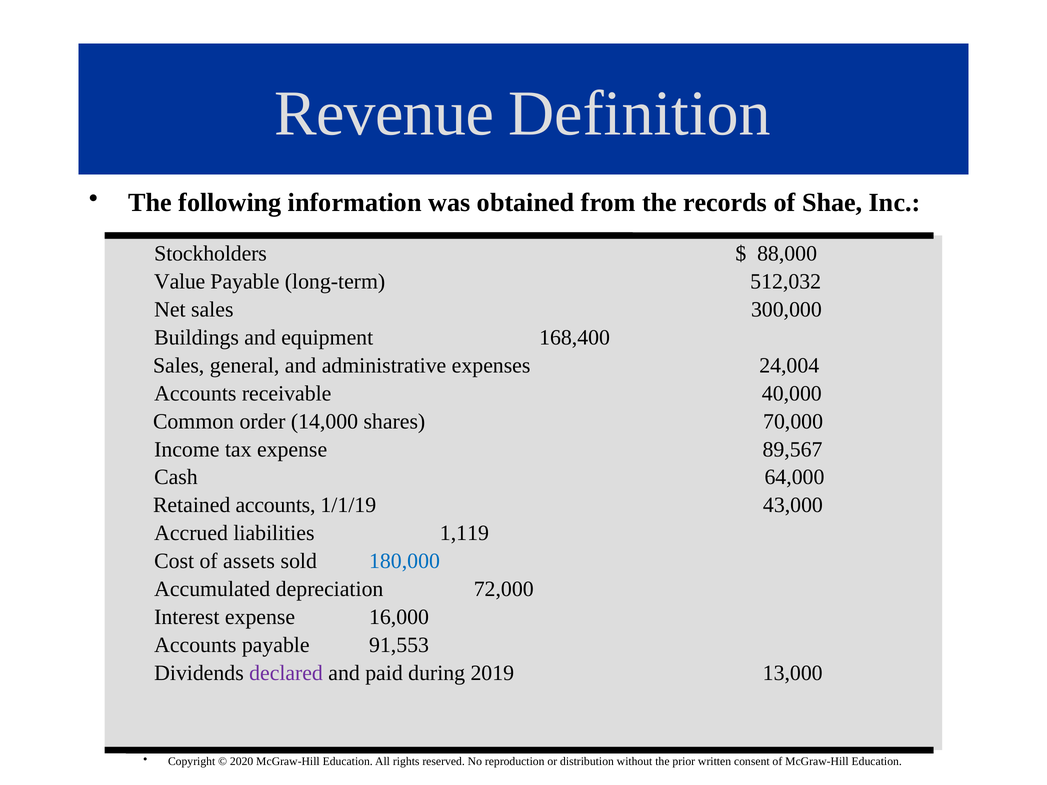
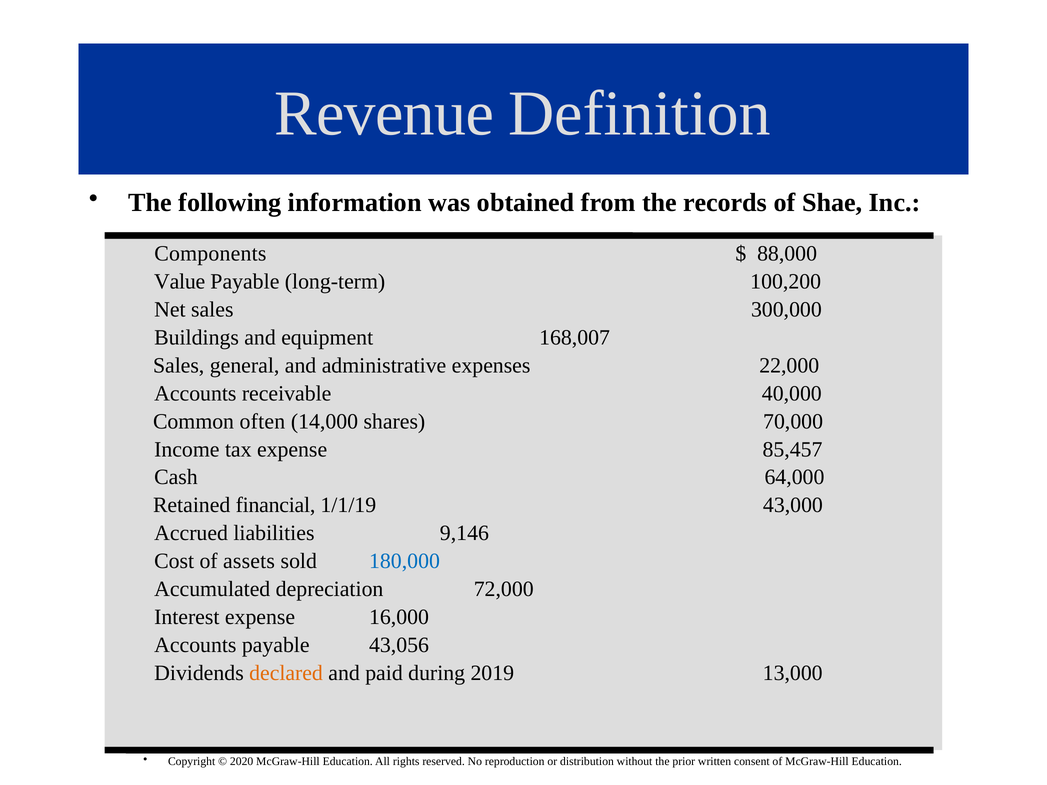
Stockholders: Stockholders -> Components (210, 254)
512,032: 512,032 -> 100,200 (786, 282)
168,400: 168,400 -> 168,007 (575, 338)
24,004: 24,004 -> 22,000 (789, 366)
order: order -> often (262, 422)
89,567: 89,567 -> 85,457 (793, 449)
Retained accounts: accounts -> financial (276, 505)
1,119: 1,119 -> 9,146 (464, 533)
91,553: 91,553 -> 43,056 (399, 645)
declared colour: purple -> orange (286, 673)
